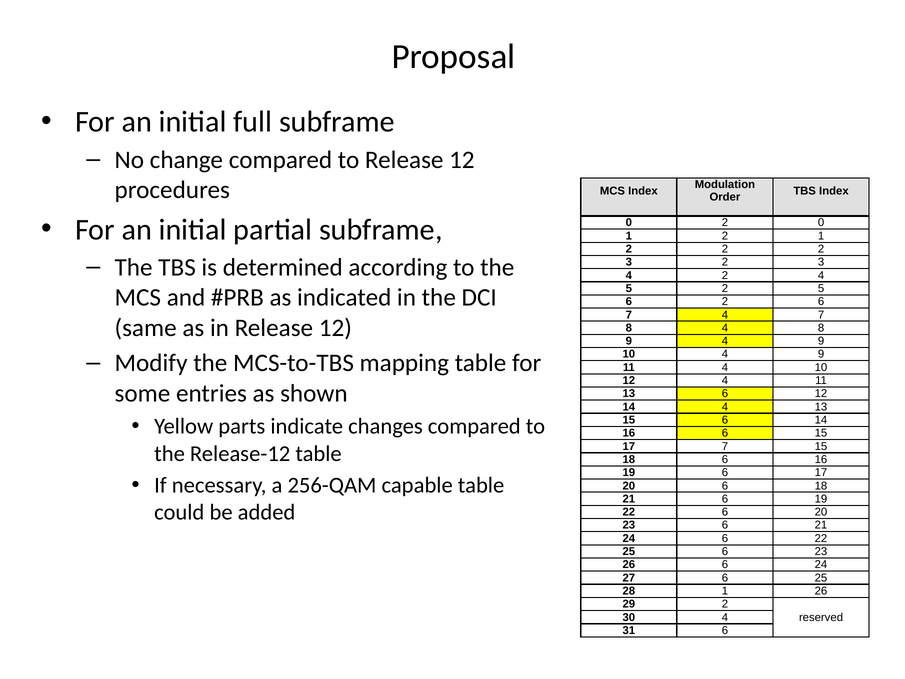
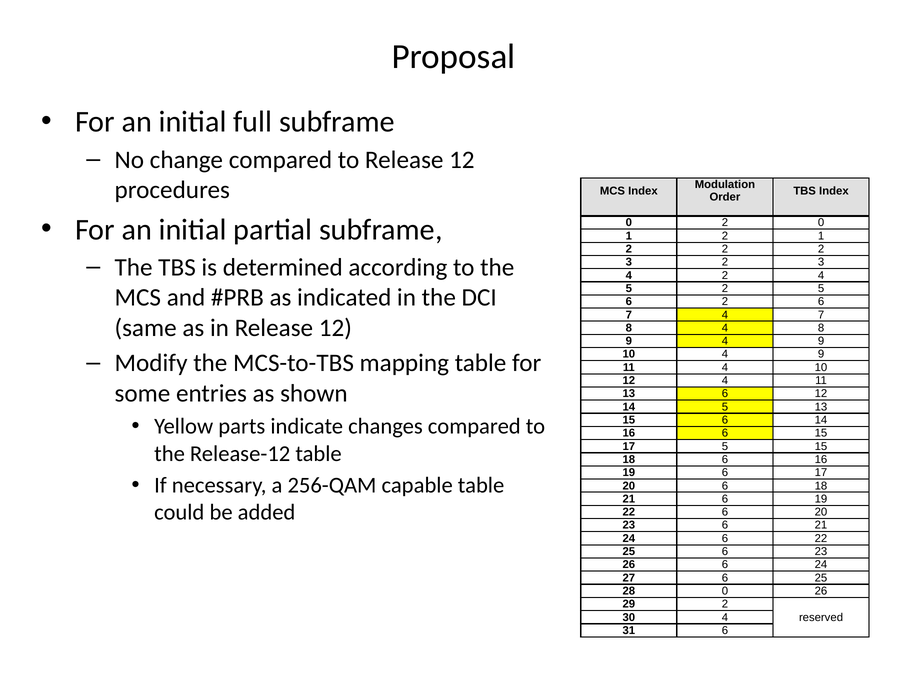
14 4: 4 -> 5 (725, 407)
17 7: 7 -> 5 (725, 446)
28 1: 1 -> 0 (725, 591)
